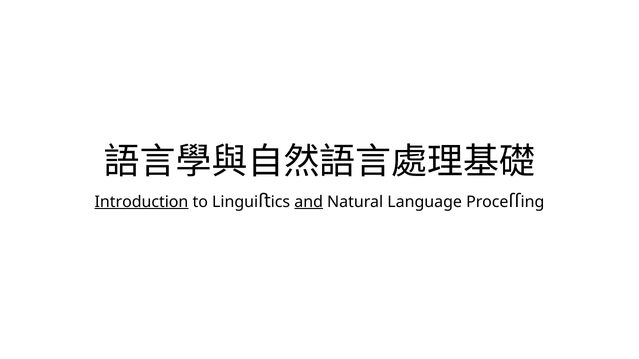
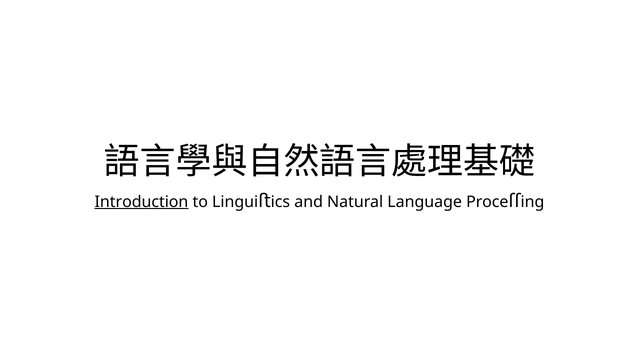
and underline: present -> none (309, 202)
